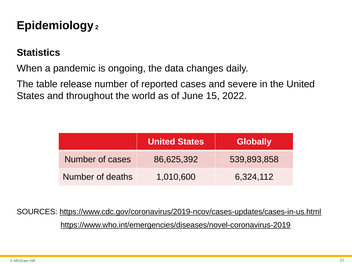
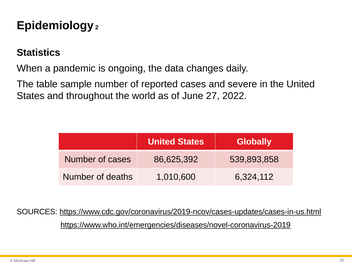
release: release -> sample (76, 84)
15: 15 -> 27 (213, 96)
